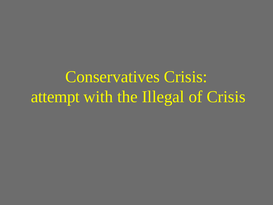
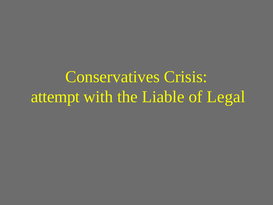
Illegal: Illegal -> Liable (163, 97)
of Crisis: Crisis -> Legal (226, 97)
